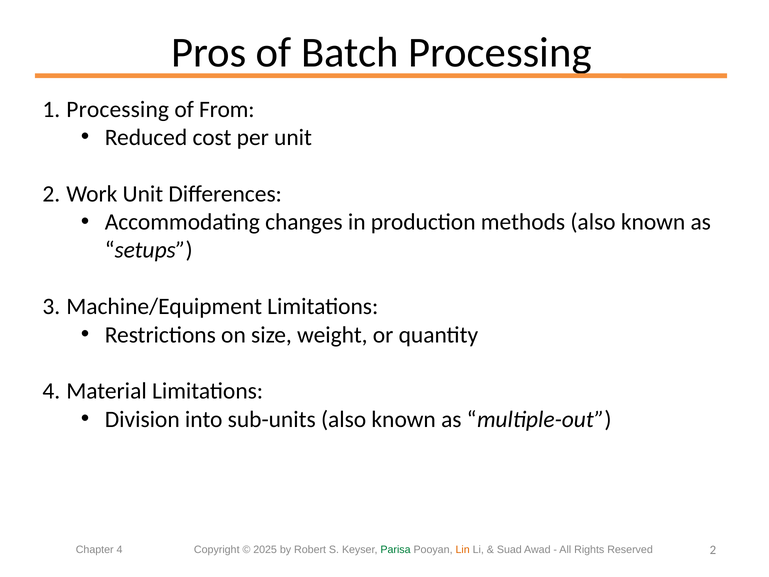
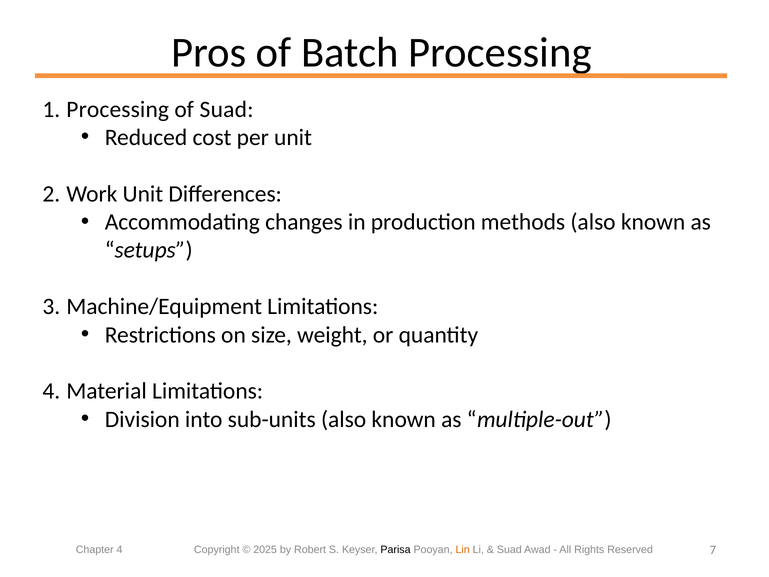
of From: From -> Suad (227, 109)
Parisa colour: green -> black (396, 549)
Reserved 2: 2 -> 7 (713, 550)
